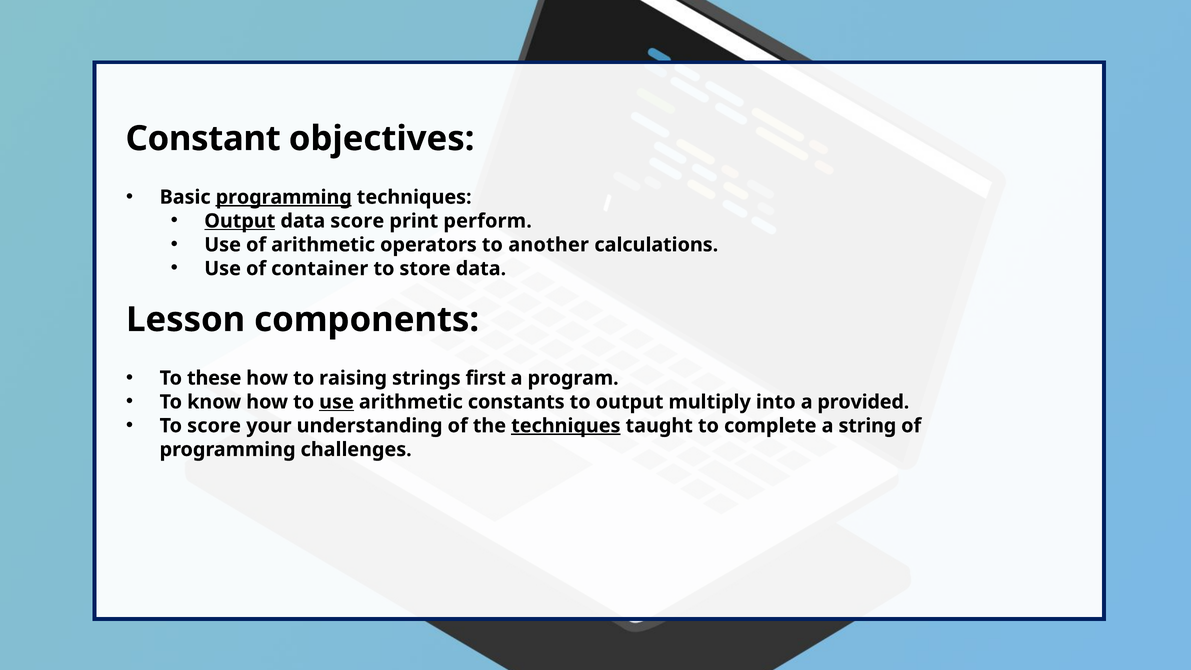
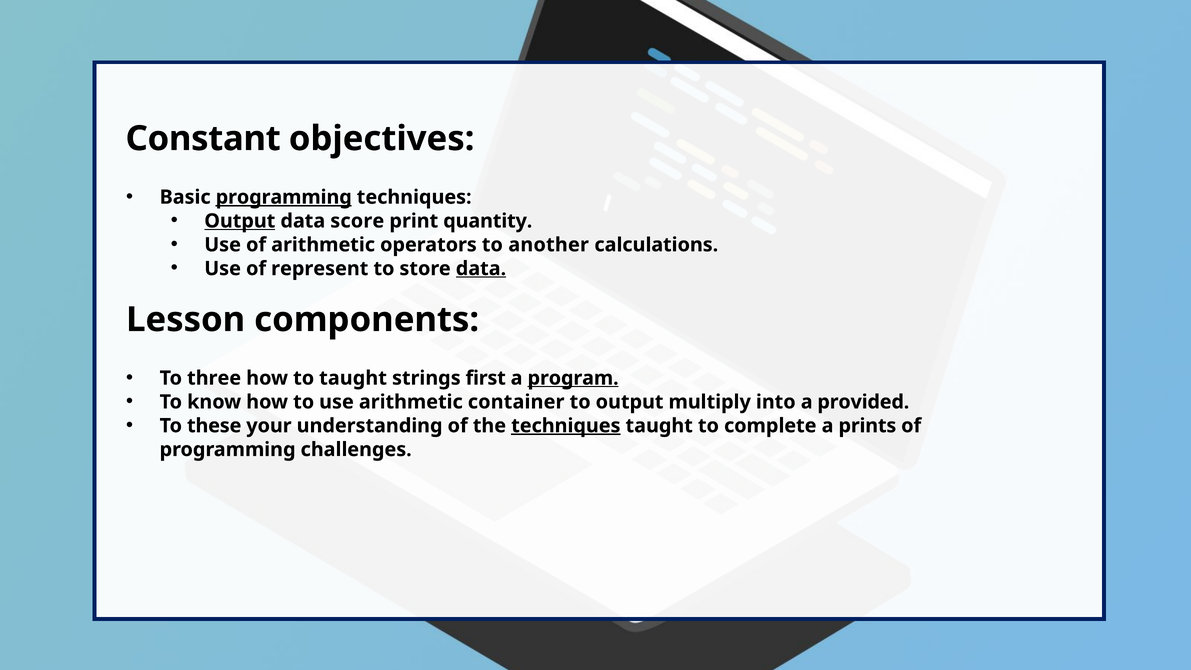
perform: perform -> quantity (488, 221)
container: container -> represent (320, 269)
data underline: none -> present (481, 269)
these: these -> three (214, 378)
to raising: raising -> taught (353, 378)
program underline: none -> present (573, 378)
use underline: present -> none (336, 402)
constants: constants -> container (516, 402)
To score: score -> these (214, 426)
string: string -> prints (867, 426)
